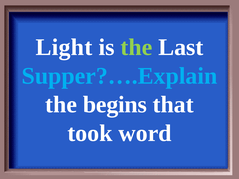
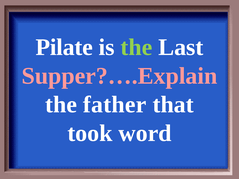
Light: Light -> Pilate (64, 47)
Supper?….Explain colour: light blue -> pink (119, 76)
begins: begins -> father (115, 105)
